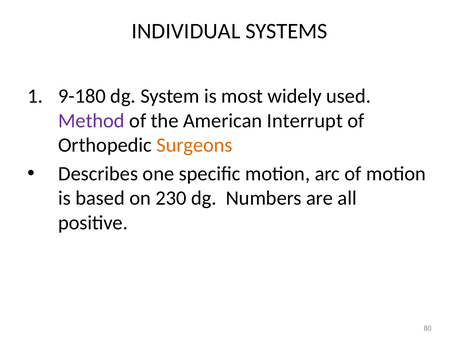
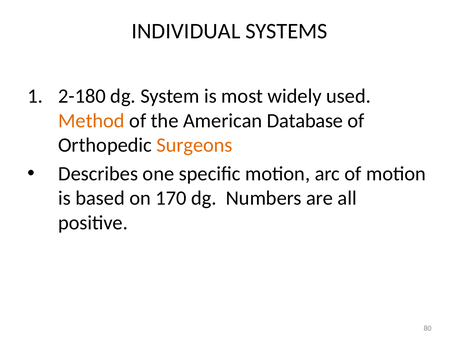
9-180: 9-180 -> 2-180 (82, 96)
Method colour: purple -> orange (91, 121)
Interrupt: Interrupt -> Database (305, 121)
230: 230 -> 170 (171, 198)
